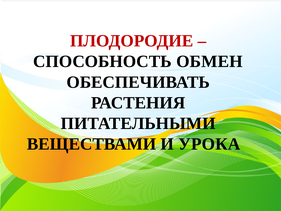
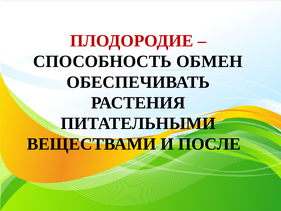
УРОКА: УРОКА -> ПОСЛЕ (209, 144)
